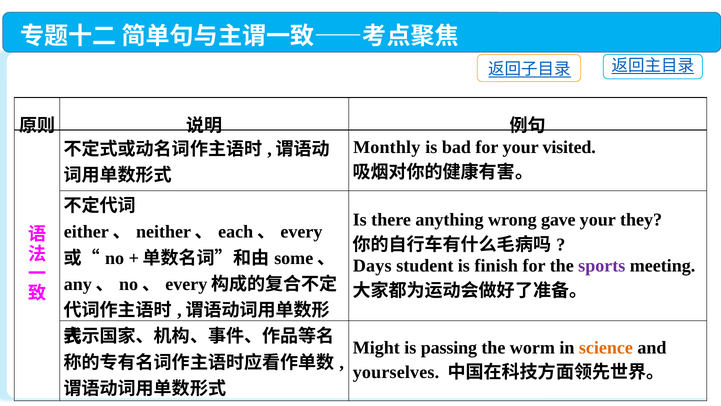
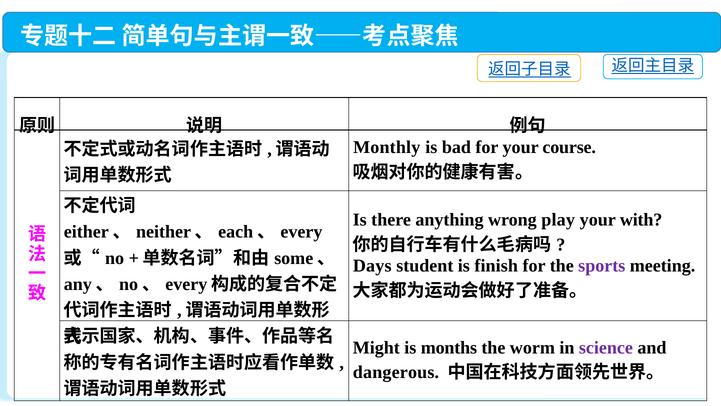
visited: visited -> course (569, 147)
gave: gave -> play (558, 220)
they: they -> with (641, 220)
passing: passing -> months (449, 347)
science colour: orange -> purple (606, 347)
yourselves: yourselves -> dangerous (396, 372)
